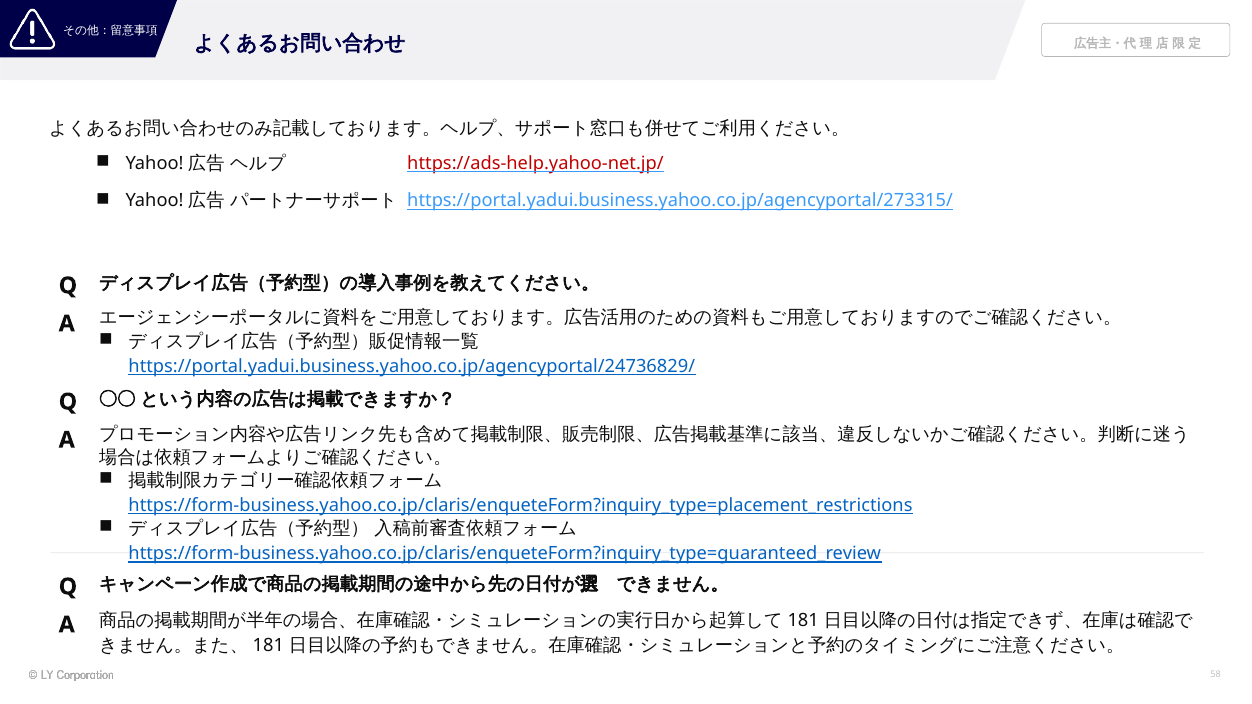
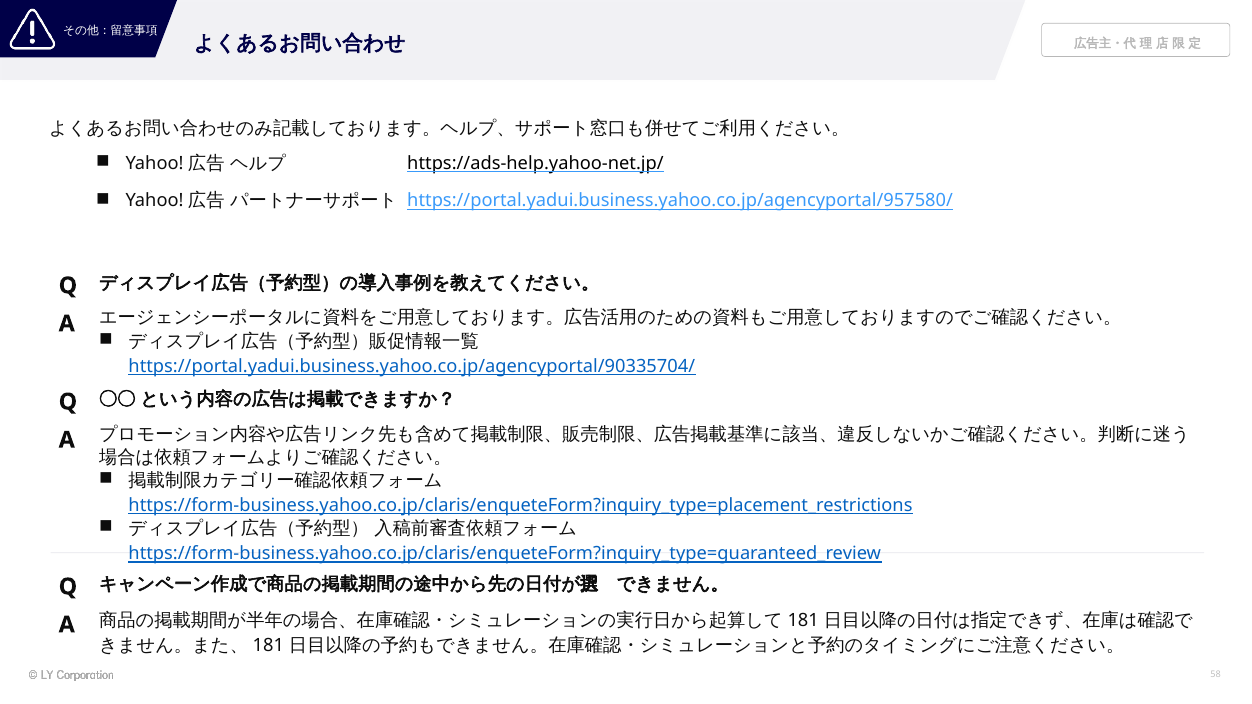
https://ads-help.yahoo-net.jp/ colour: red -> black (535, 163)
https://portal.yadui.business.yahoo.co.jp/agencyportal/273315/: https://portal.yadui.business.yahoo.co.jp/agencyportal/273315/ -> https://portal.yadui.business.yahoo.co.jp/agencyportal/957580/ (680, 201)
https://portal.yadui.business.yahoo.co.jp/agencyportal/24736829/: https://portal.yadui.business.yahoo.co.jp/agencyportal/24736829/ -> https://portal.yadui.business.yahoo.co.jp/agencyportal/90335704/ (412, 366)
